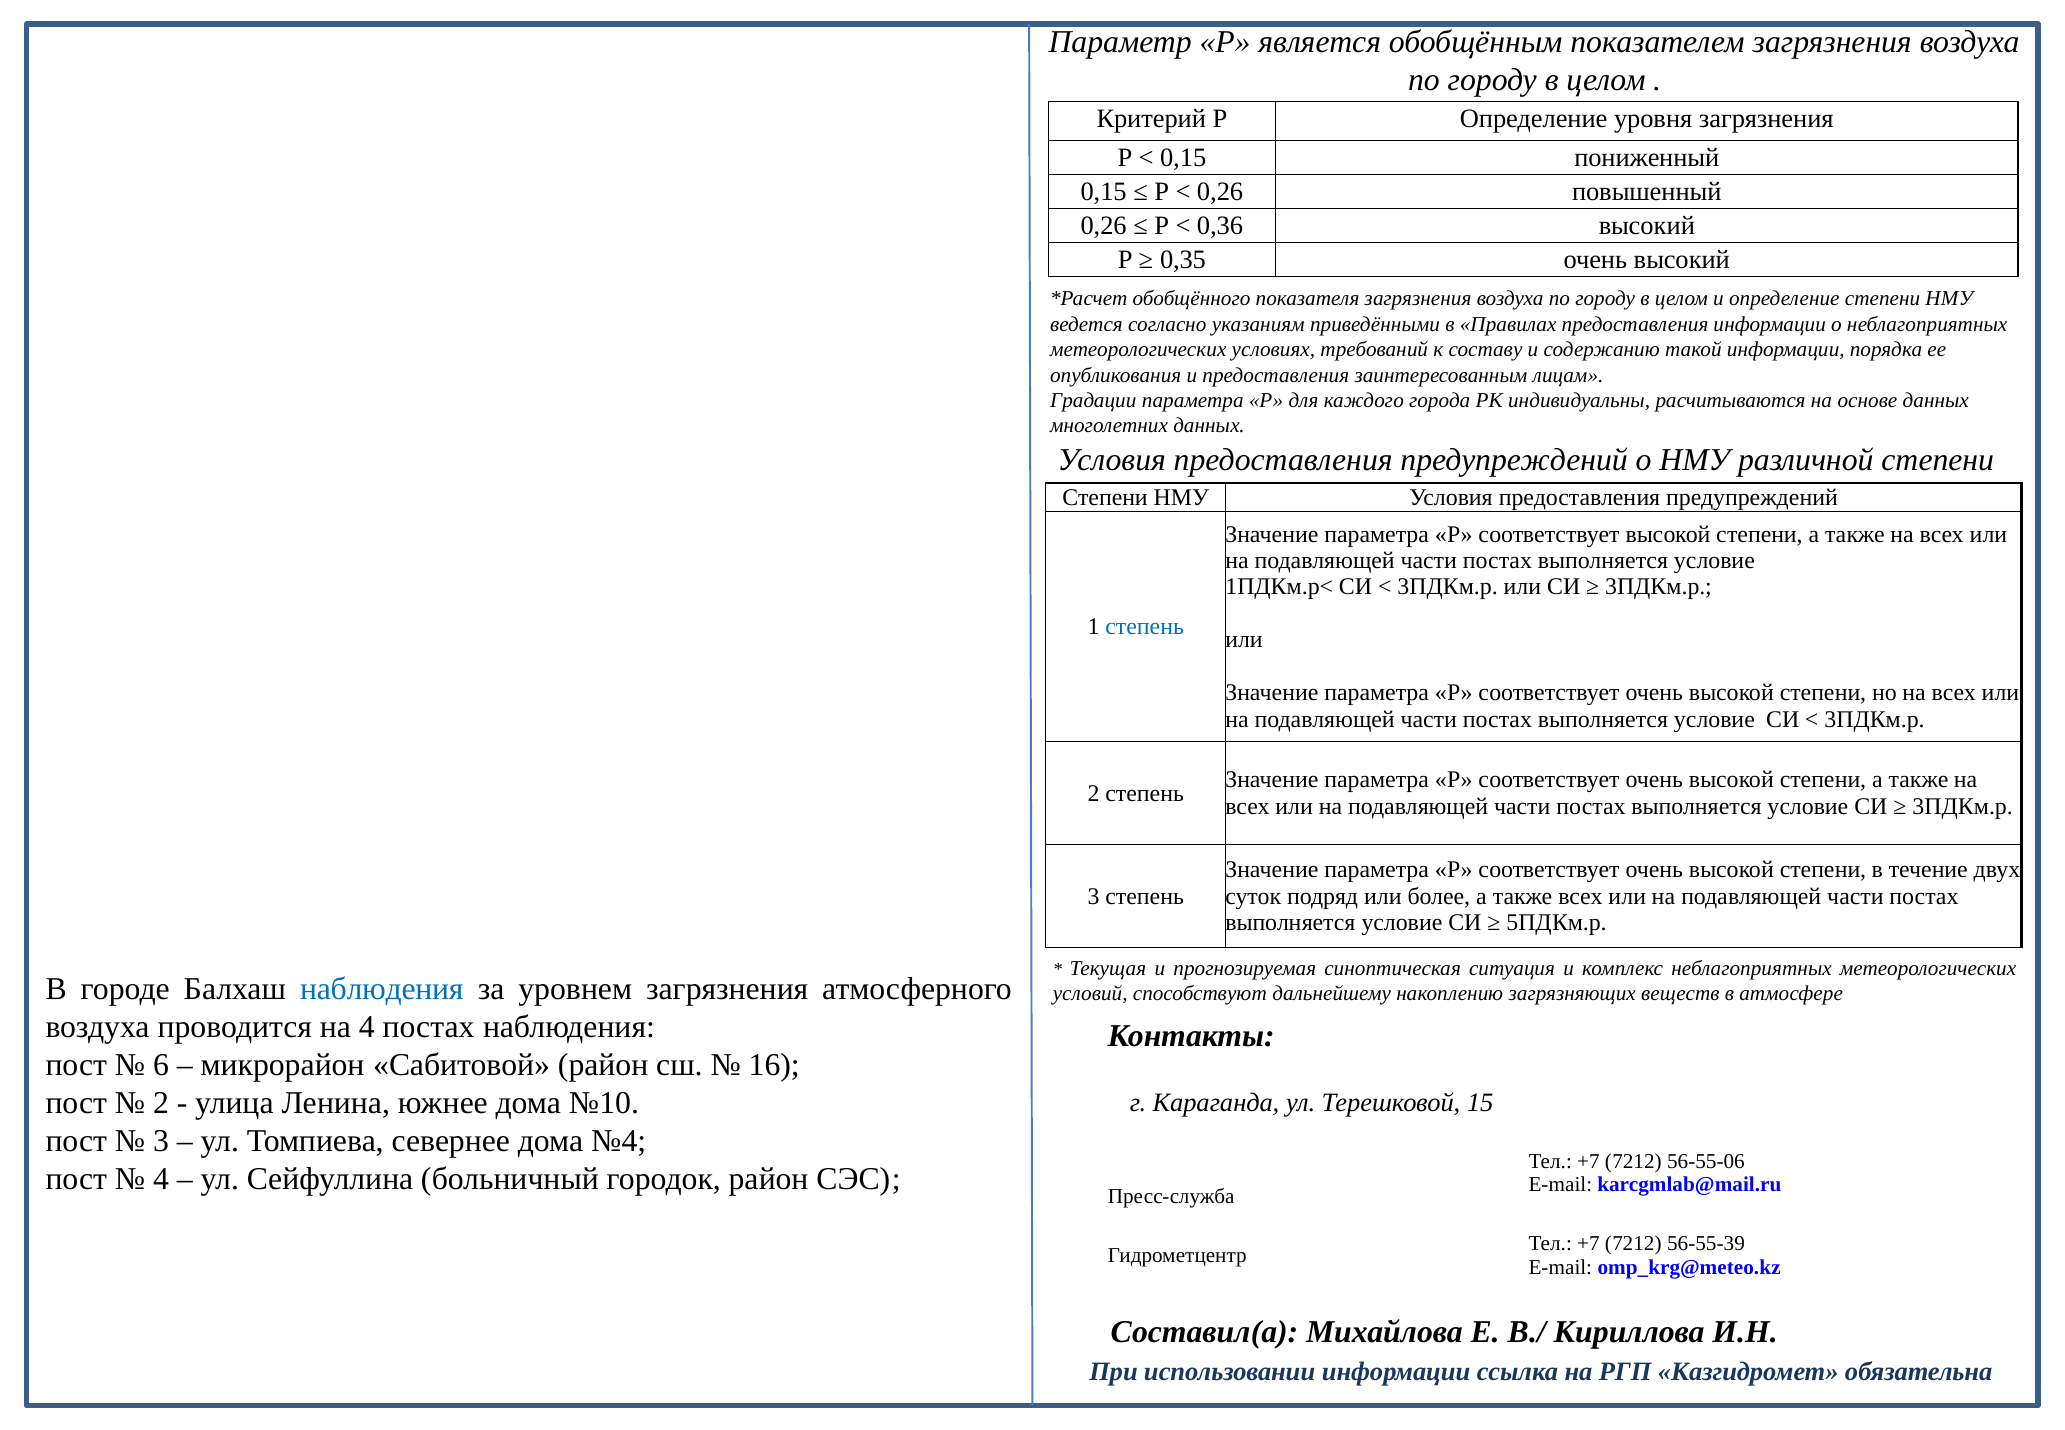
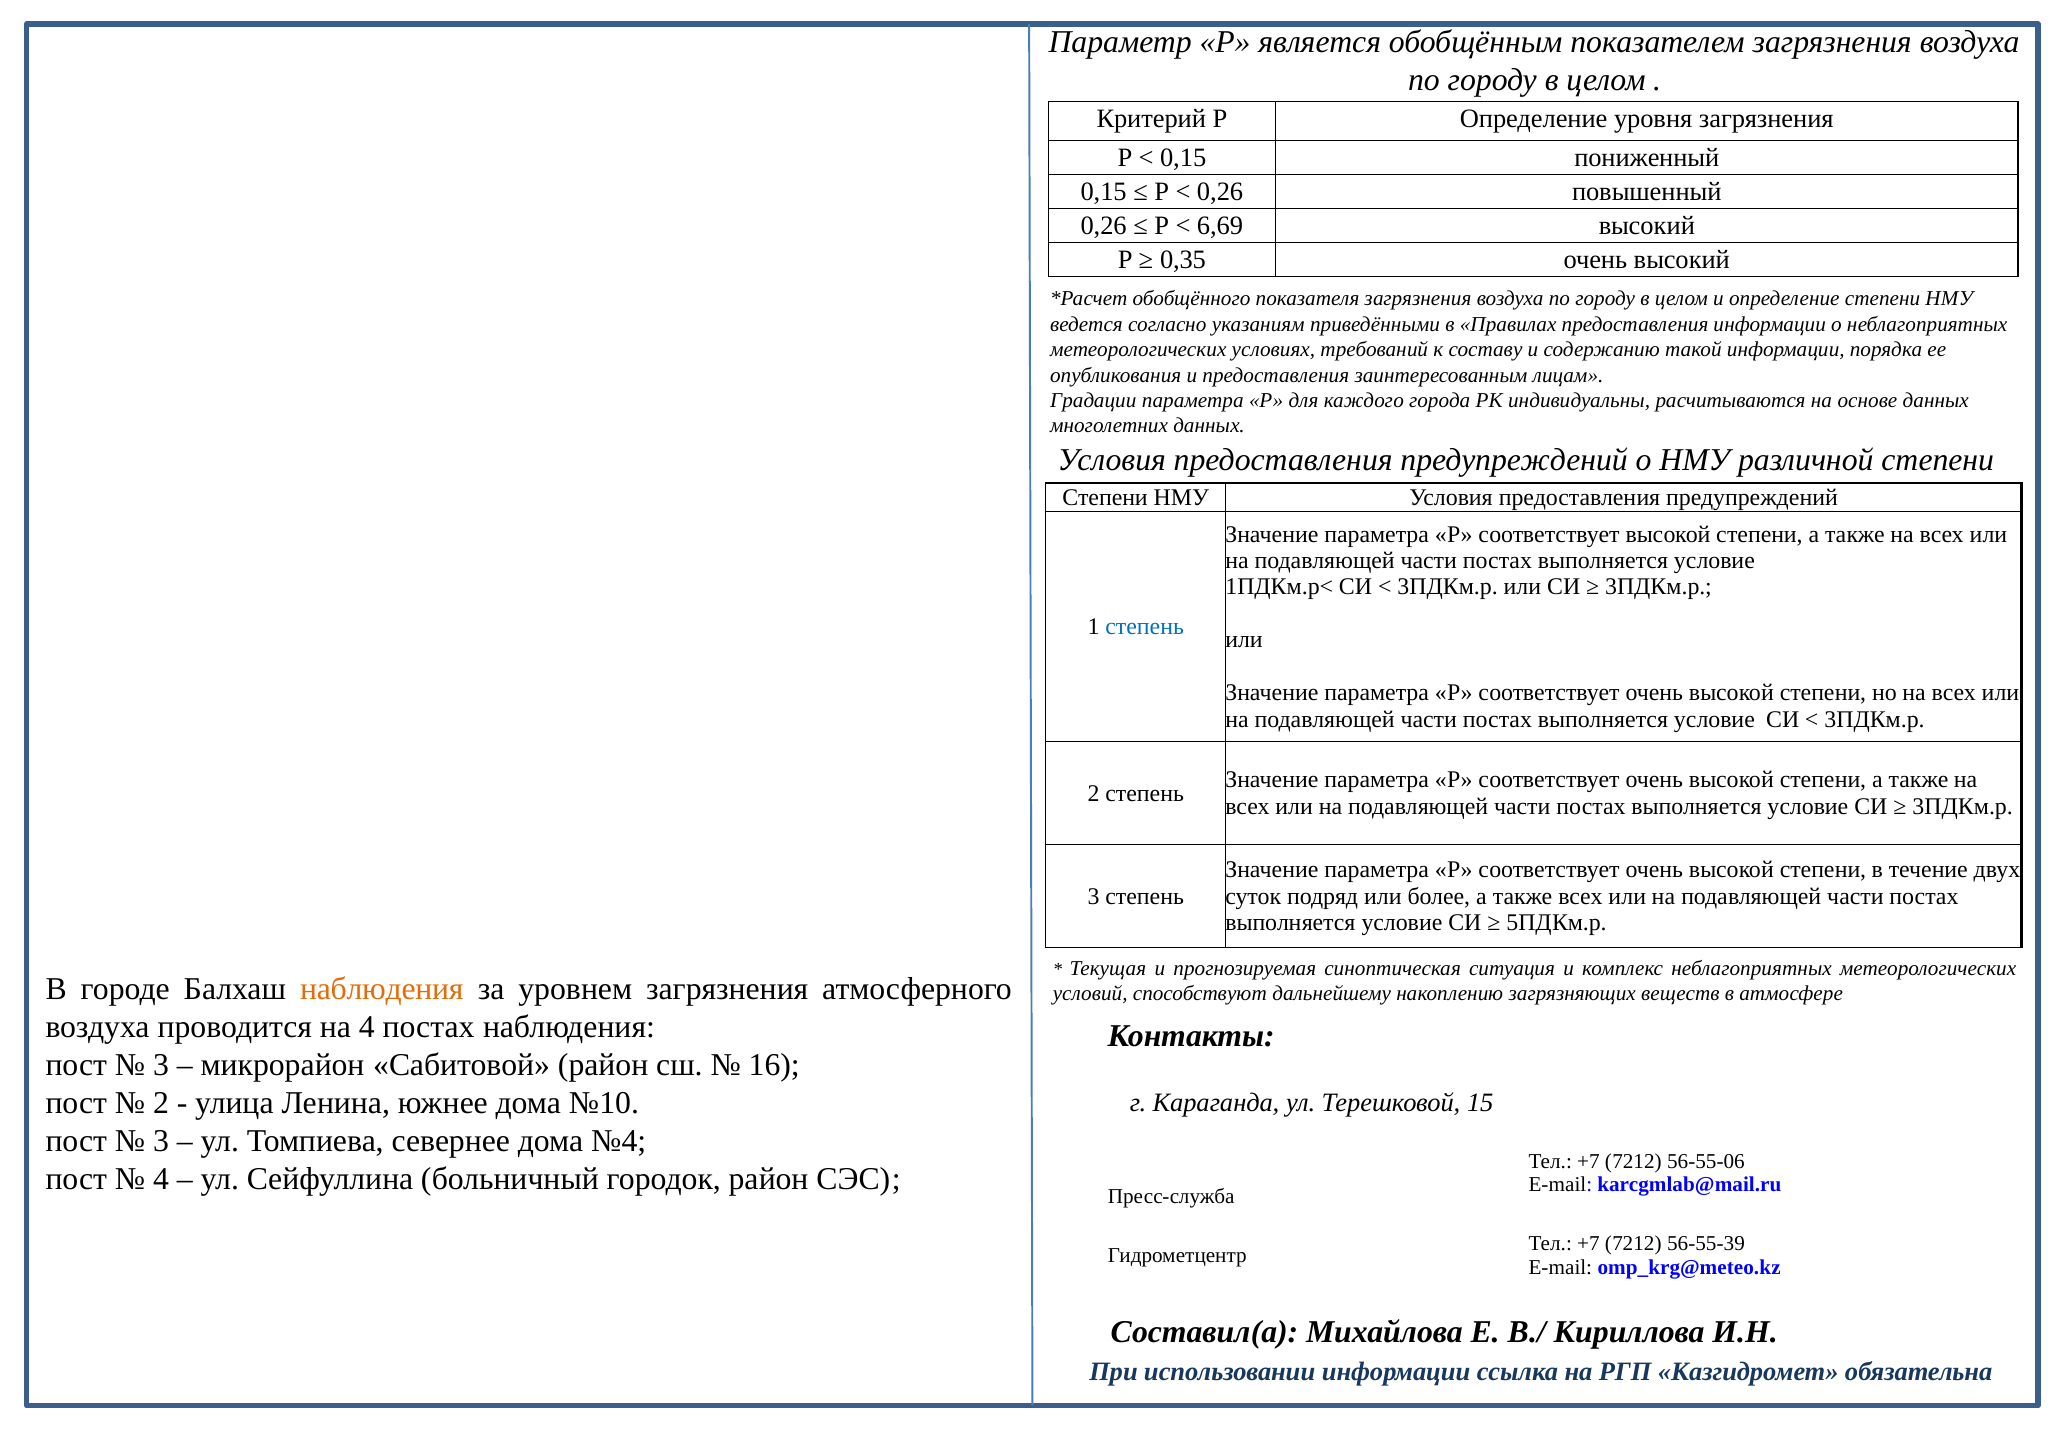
0,36: 0,36 -> 6,69 (1220, 225)
наблюдения colour: blue -> orange (382, 989)
6: 6 -> 3 (161, 1065)
